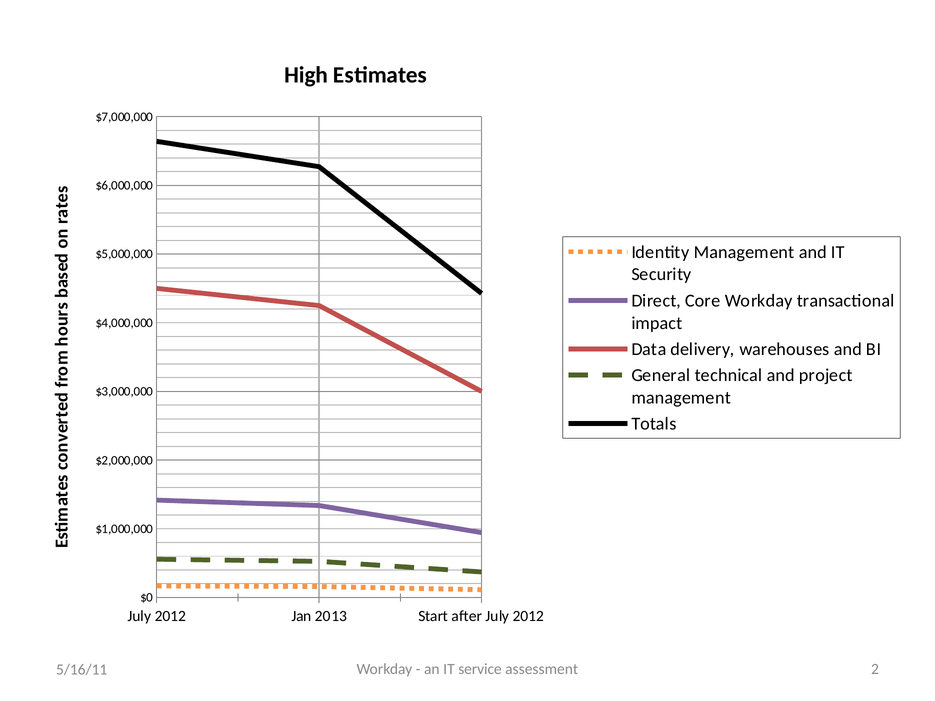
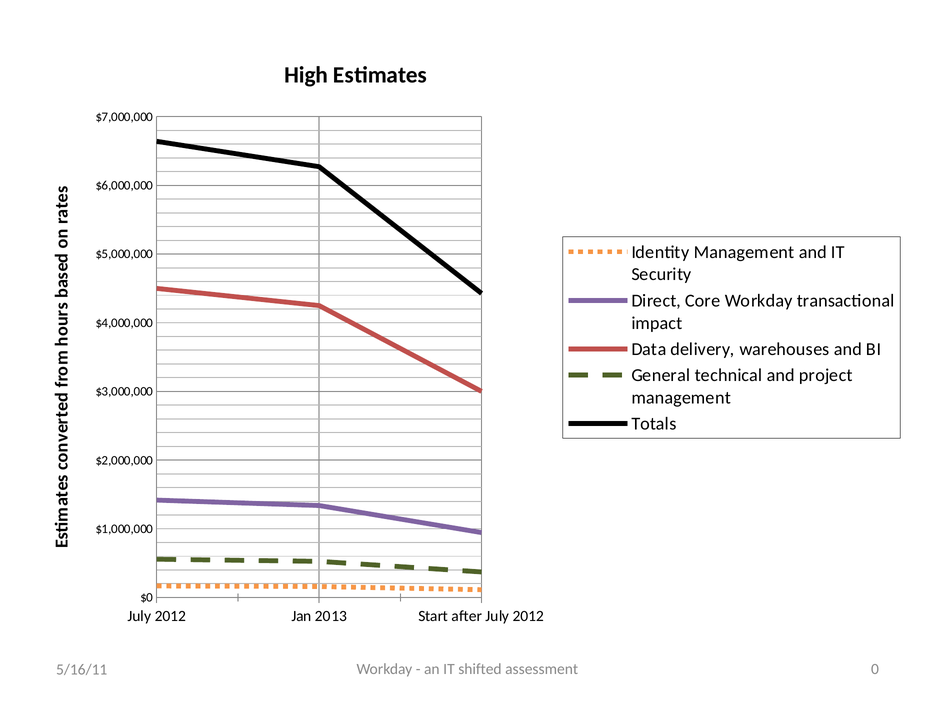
service: service -> shifted (480, 670)
2: 2 -> 0 (875, 670)
